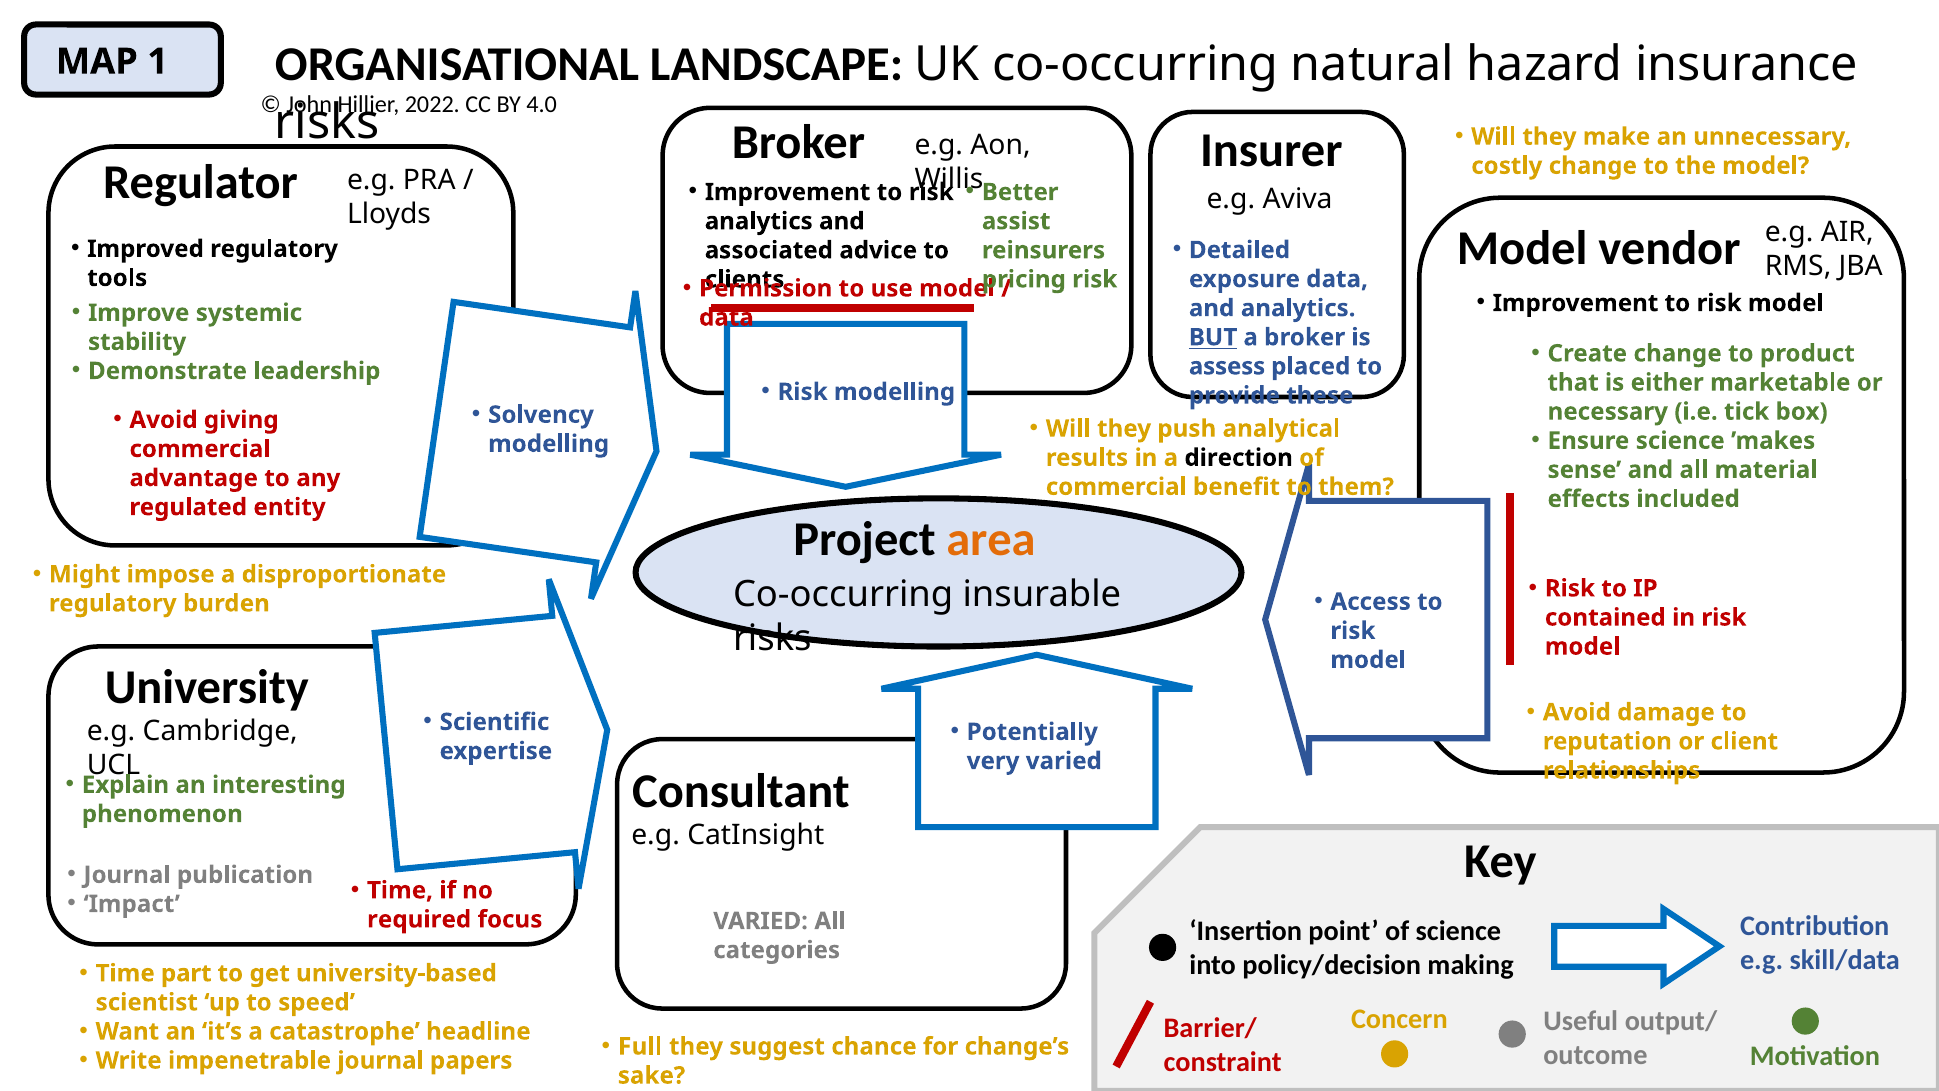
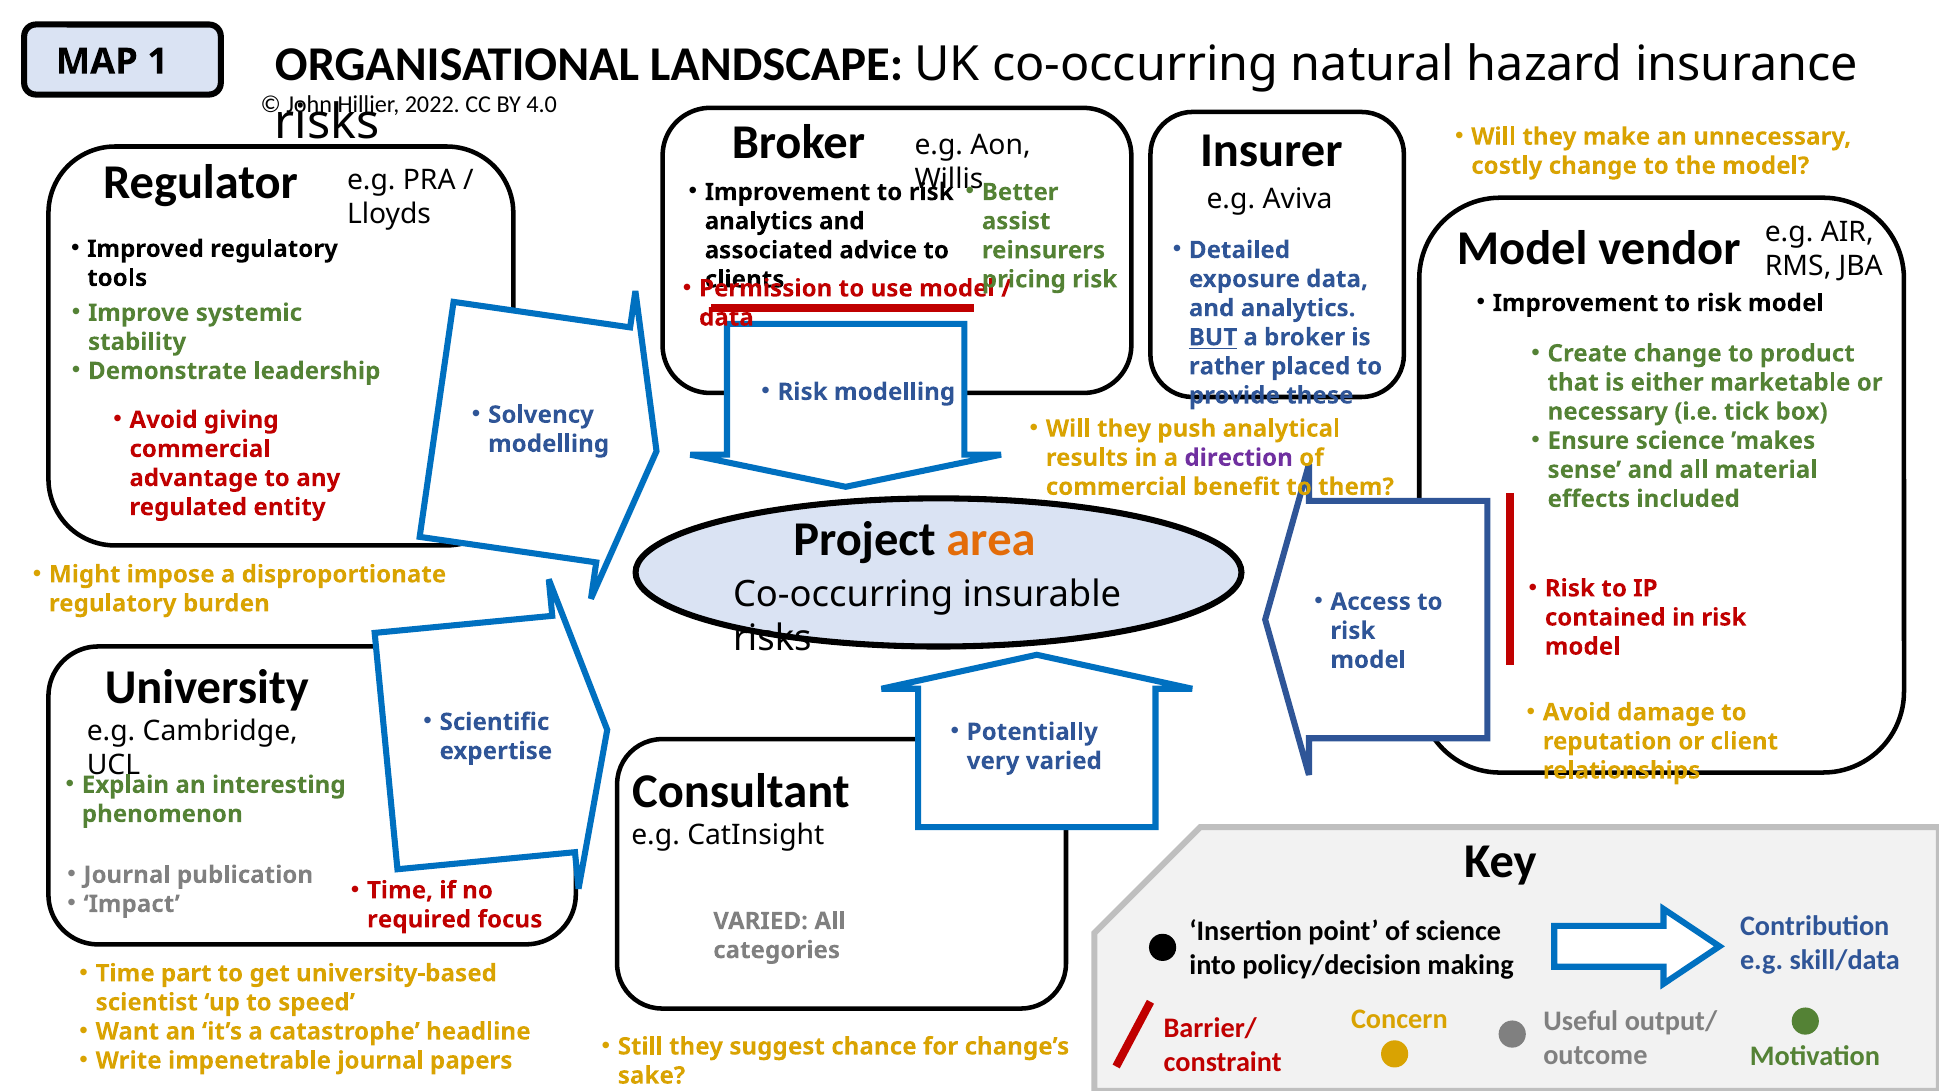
assess: assess -> rather (1227, 366)
direction colour: black -> purple (1239, 458)
Full: Full -> Still (640, 1046)
